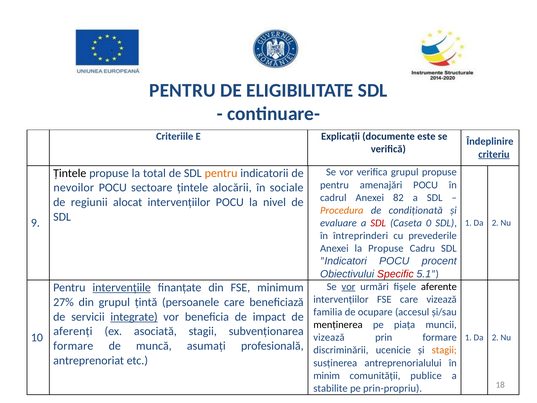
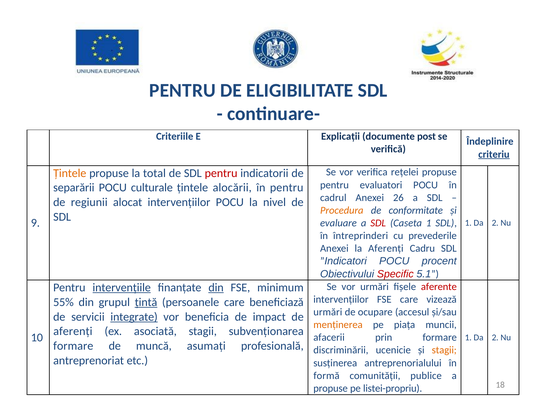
este: este -> post (426, 136)
verifica grupul: grupul -> rețelei (405, 172)
Țintele colour: black -> orange (70, 173)
pentru colour: orange -> red (221, 173)
amenajări: amenajări -> evaluatori (381, 185)
nevoilor: nevoilor -> separării (74, 188)
sectoare: sectoare -> culturale (152, 188)
în sociale: sociale -> pentru (287, 188)
82: 82 -> 26 (398, 197)
condiționată: condiționată -> conformitate (416, 210)
Caseta 0: 0 -> 1 (429, 223)
la Propuse: Propuse -> Aferenți (386, 248)
vor underline: present -> none (348, 286)
aferente colour: black -> red (439, 286)
din underline: none -> present (216, 287)
27%: 27% -> 55% (63, 302)
țintă underline: none -> present (146, 302)
familia: familia -> urmări (328, 312)
menținerea colour: black -> orange (338, 325)
vizează: vizează -> afacerii (329, 337)
minim: minim -> formă (326, 375)
stabilite: stabilite -> propuse (331, 388)
prin-propriu: prin-propriu -> listei-propriu (393, 388)
